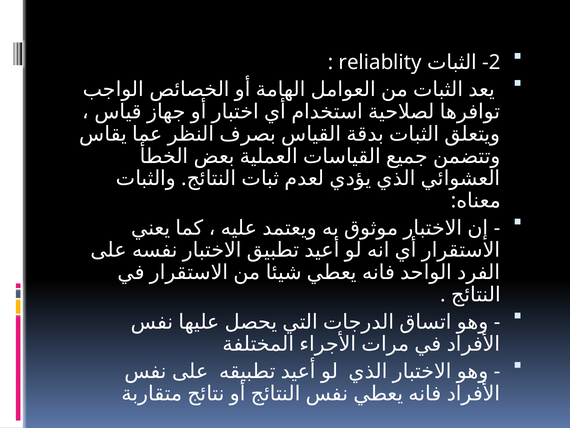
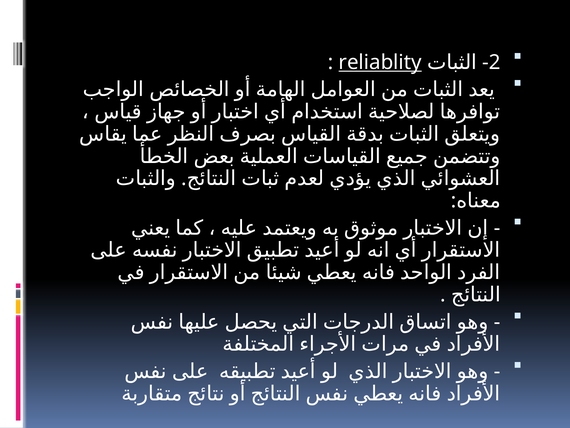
reliablity underline: none -> present (380, 62)
